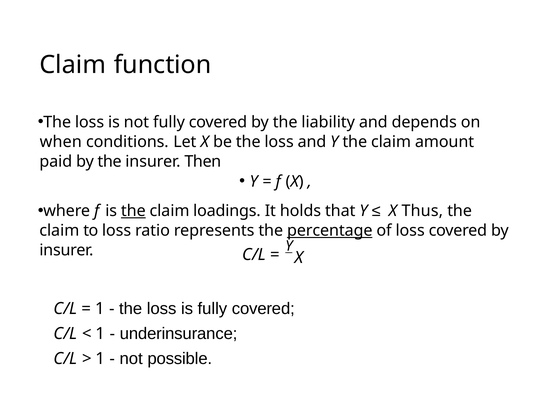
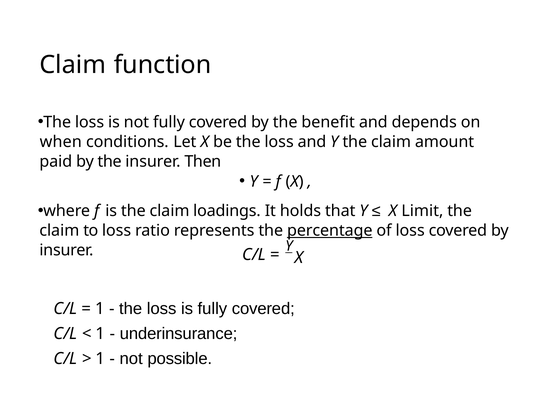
liability: liability -> benefit (328, 122)
the underline: present -> none (133, 211)
Thus: Thus -> Limit (422, 211)
